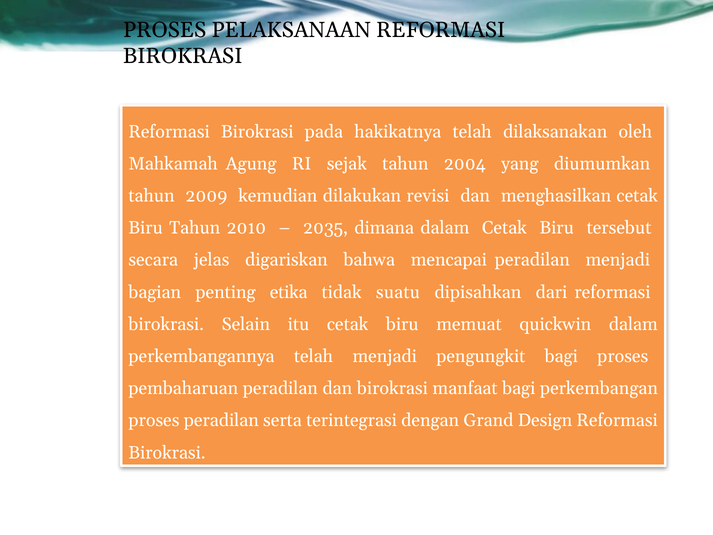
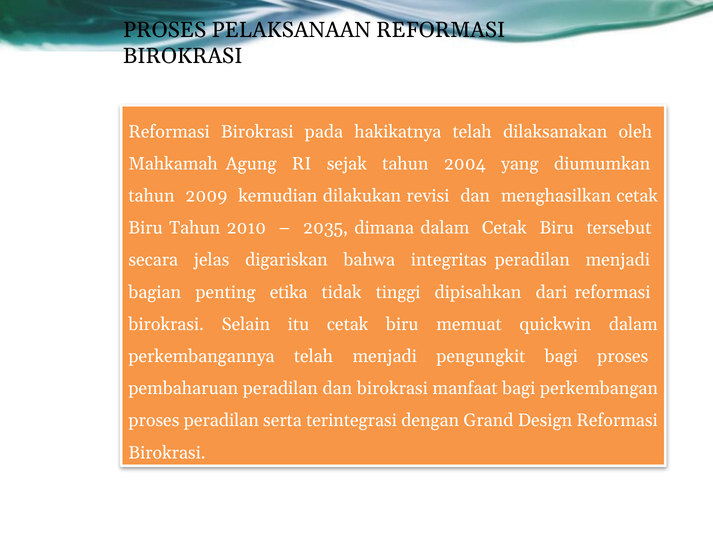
mencapai: mencapai -> integritas (449, 260)
suatu: suatu -> tinggi (398, 292)
